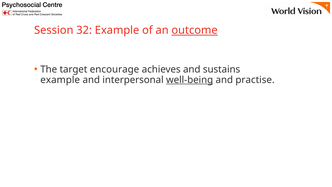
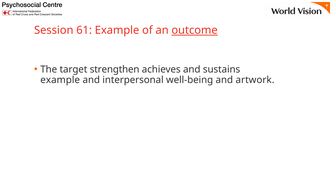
32: 32 -> 61 (84, 30)
encourage: encourage -> strengthen (115, 69)
well-being underline: present -> none (190, 80)
practise: practise -> artwork (255, 80)
